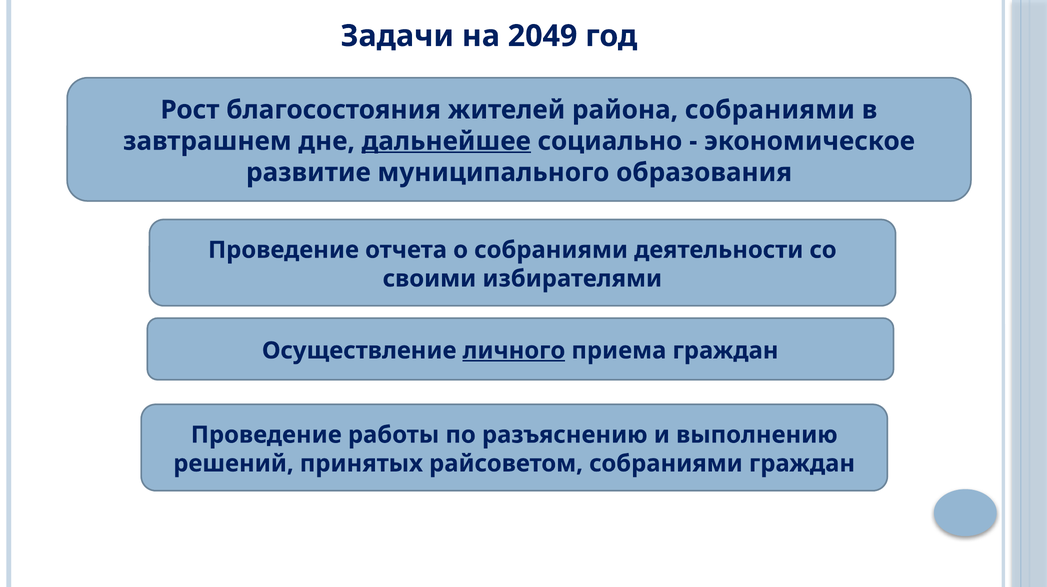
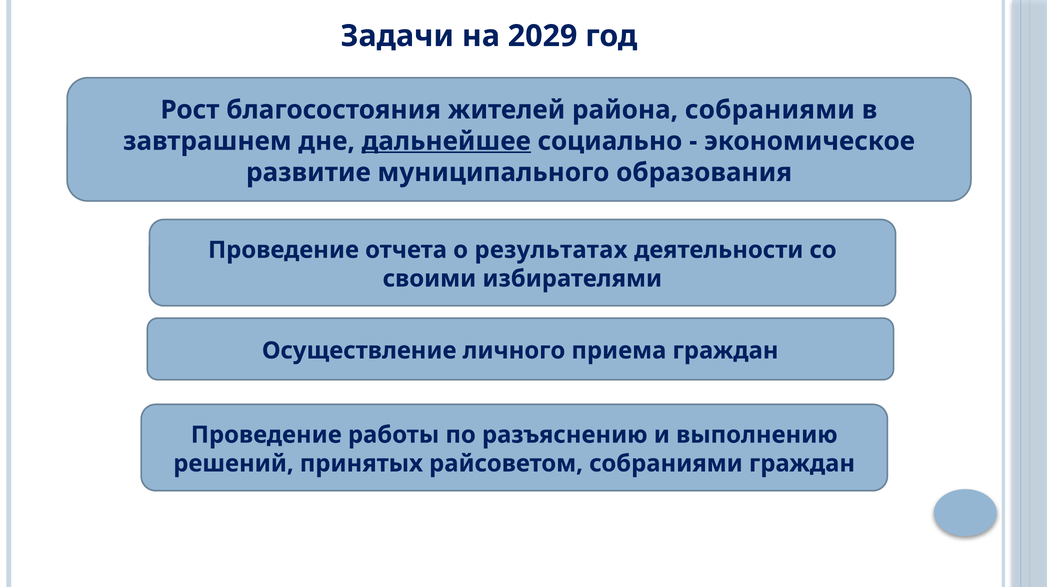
2049: 2049 -> 2029 (543, 36)
о собраниями: собраниями -> результатах (551, 250)
личного underline: present -> none (514, 351)
